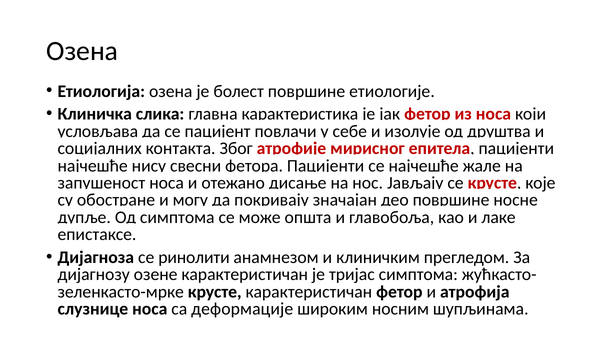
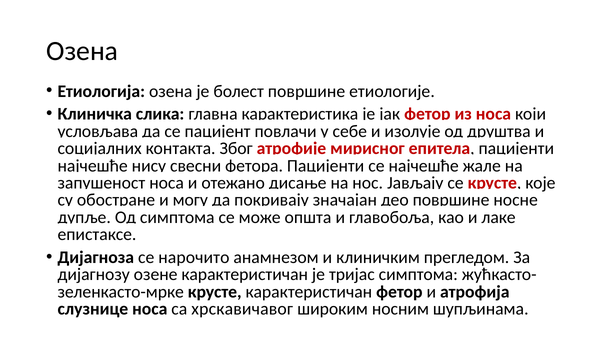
ринолити: ринолити -> нарочито (194, 257)
деформације: деформације -> хрскавичавог (242, 309)
